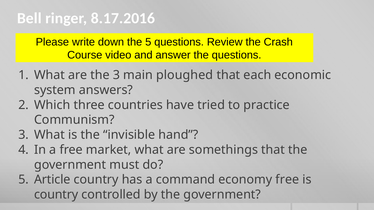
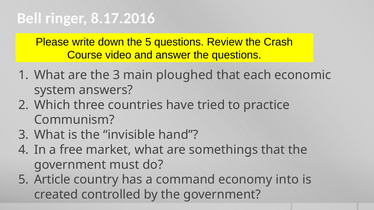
economy free: free -> into (287, 180)
country: country -> created (56, 195)
